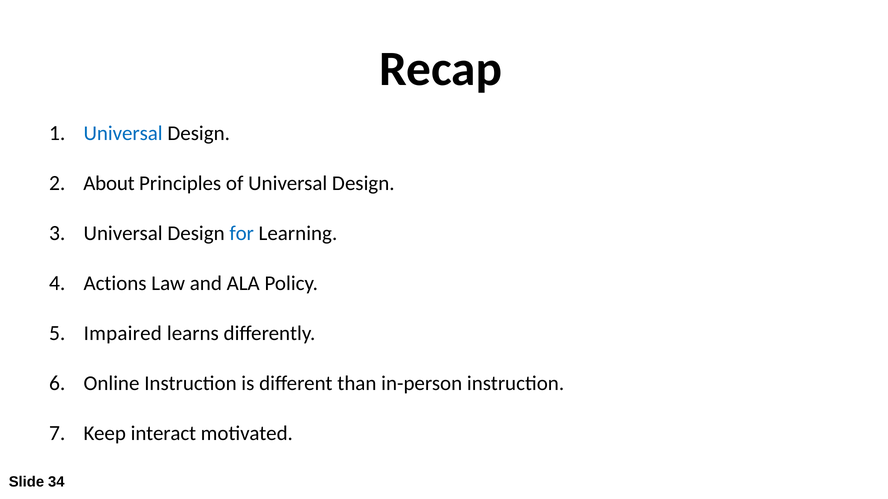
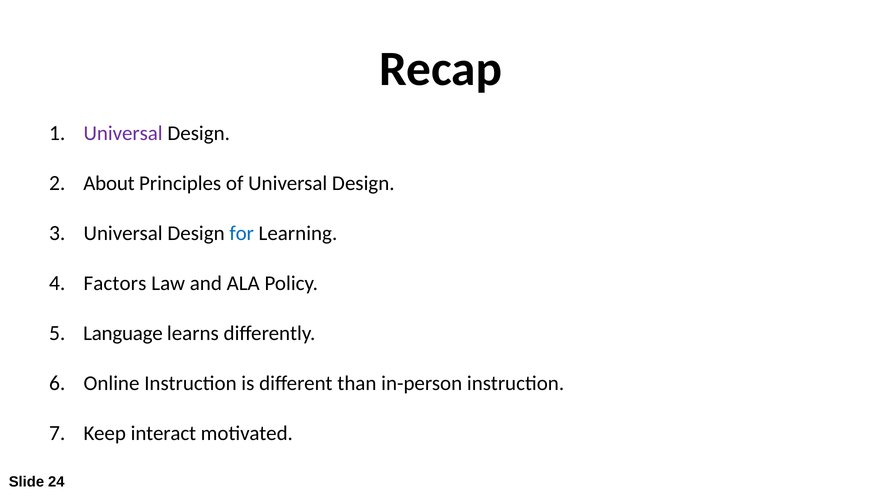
Universal colour: blue -> purple (123, 133)
Actions: Actions -> Factors (115, 284)
Impaired: Impaired -> Language (123, 334)
34: 34 -> 24 (56, 482)
